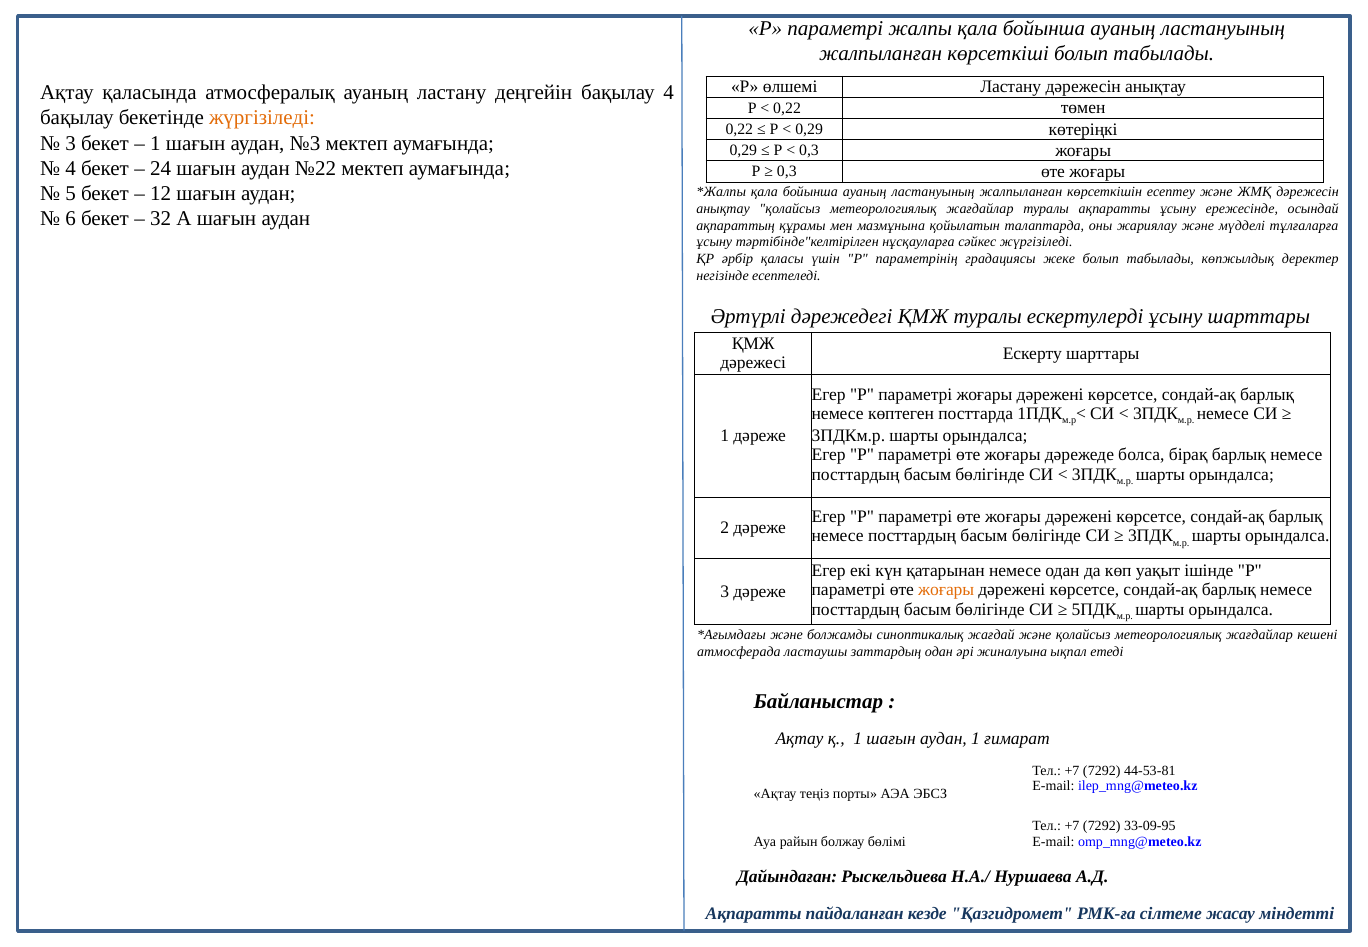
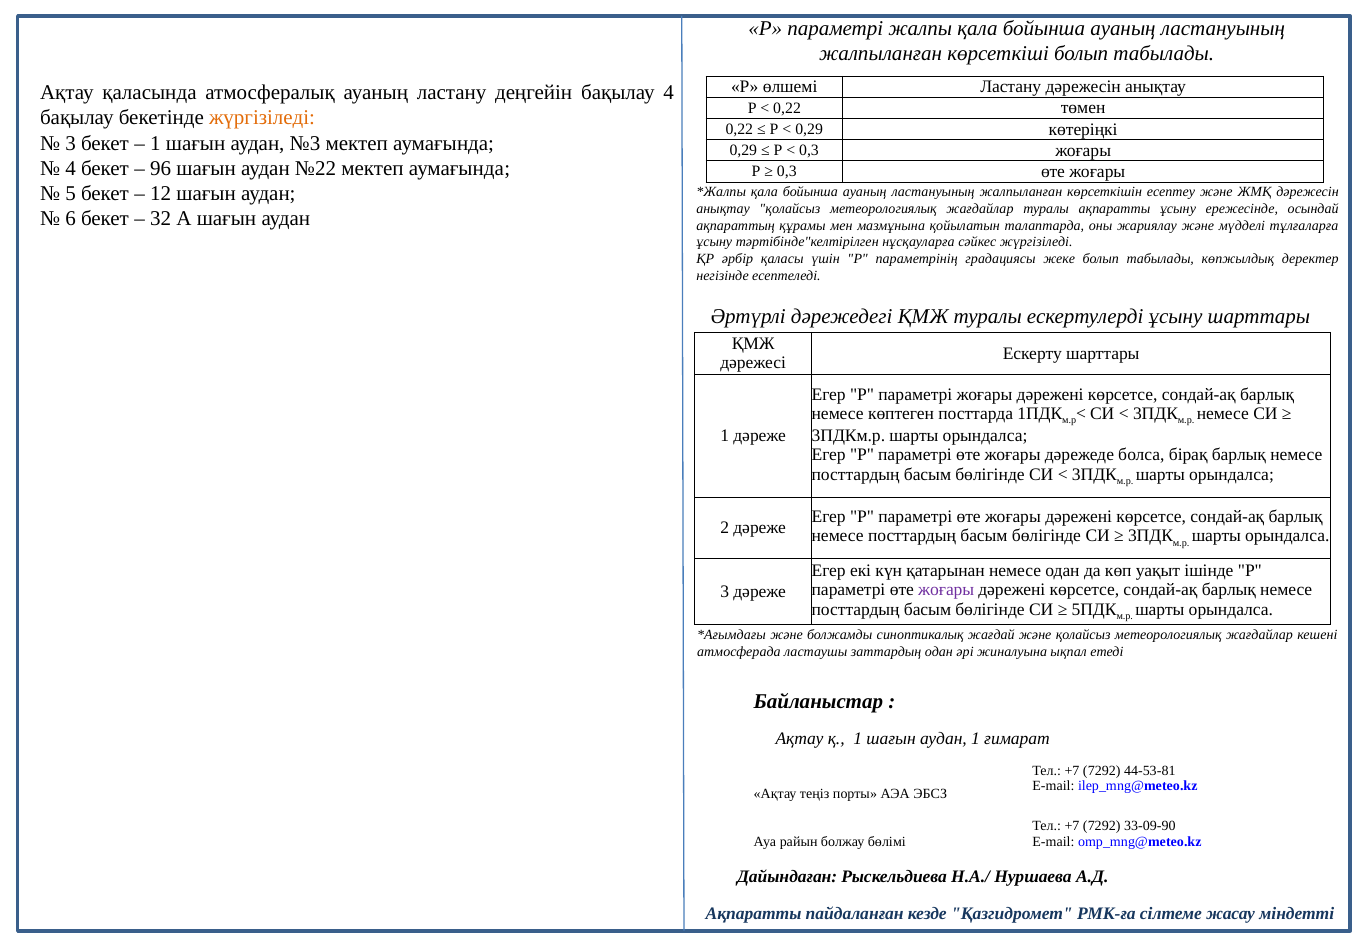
24: 24 -> 96 (161, 168)
жоғары colour: orange -> purple (946, 590)
33-09-95: 33-09-95 -> 33-09-90 (1150, 826)
